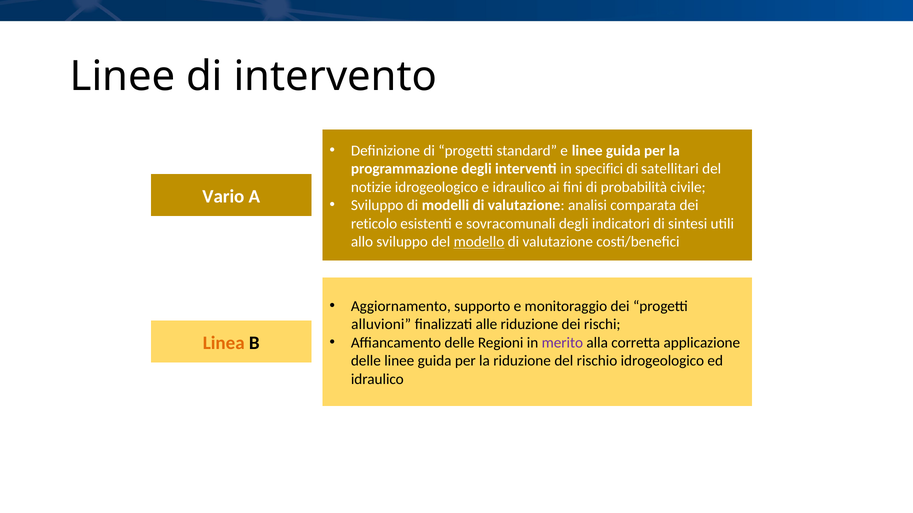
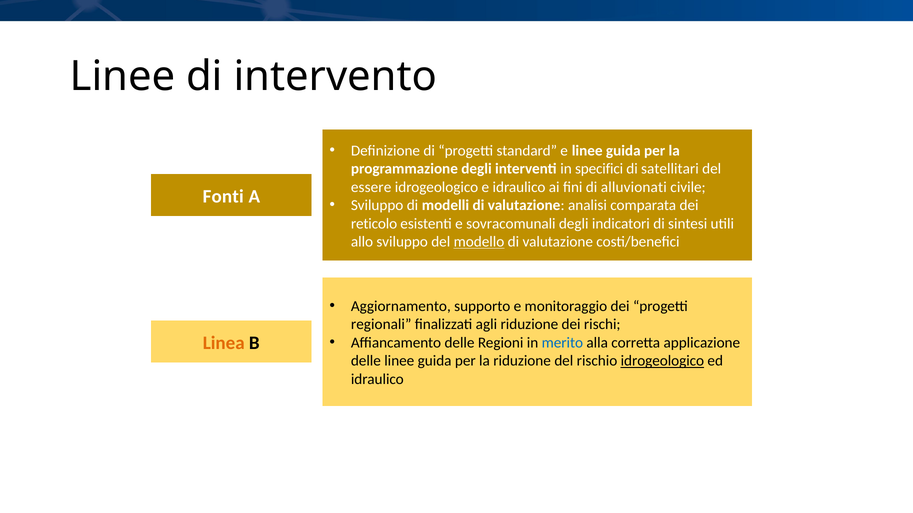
notizie: notizie -> essere (371, 187)
probabilità: probabilità -> alluvionati (634, 187)
Vario: Vario -> Fonti (223, 197)
alluvioni: alluvioni -> regionali (381, 325)
alle: alle -> agli (486, 325)
merito colour: purple -> blue (562, 343)
idrogeologico underline: none -> present (662, 361)
